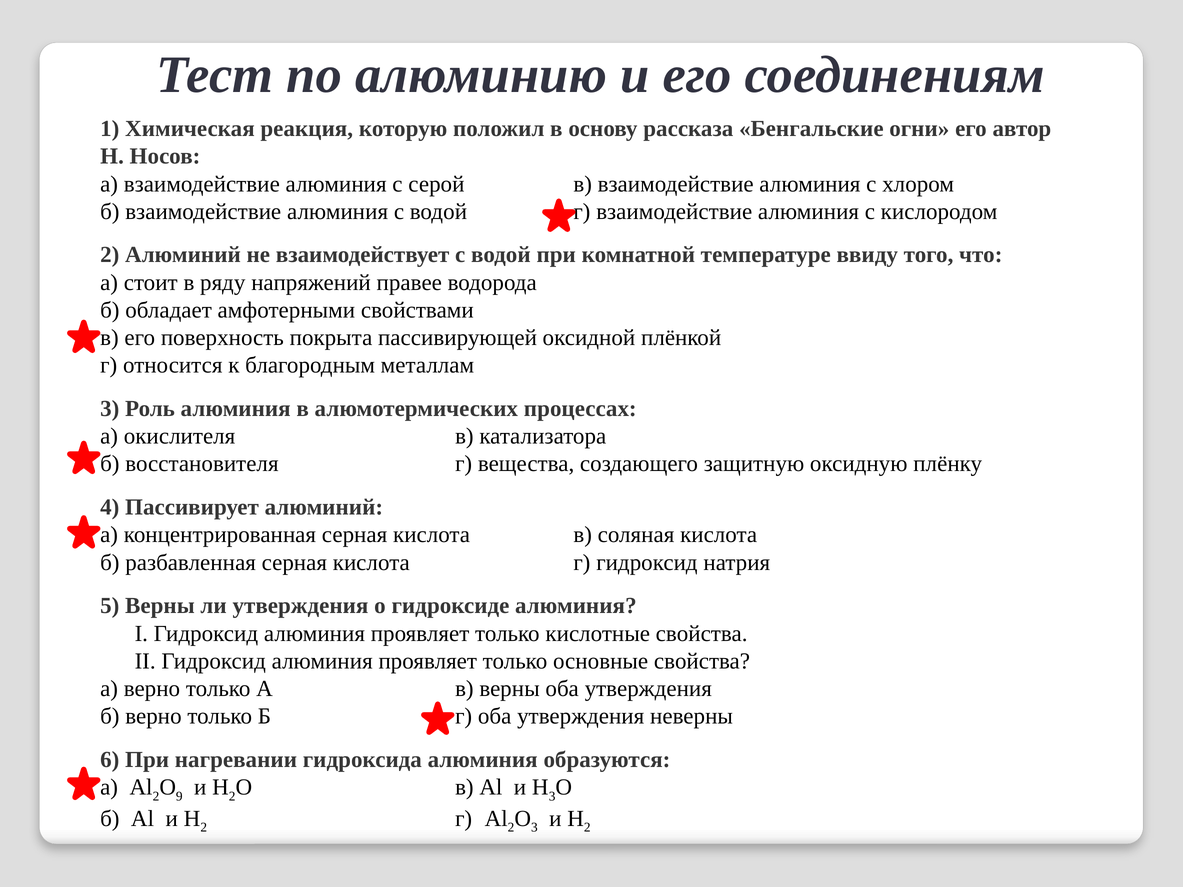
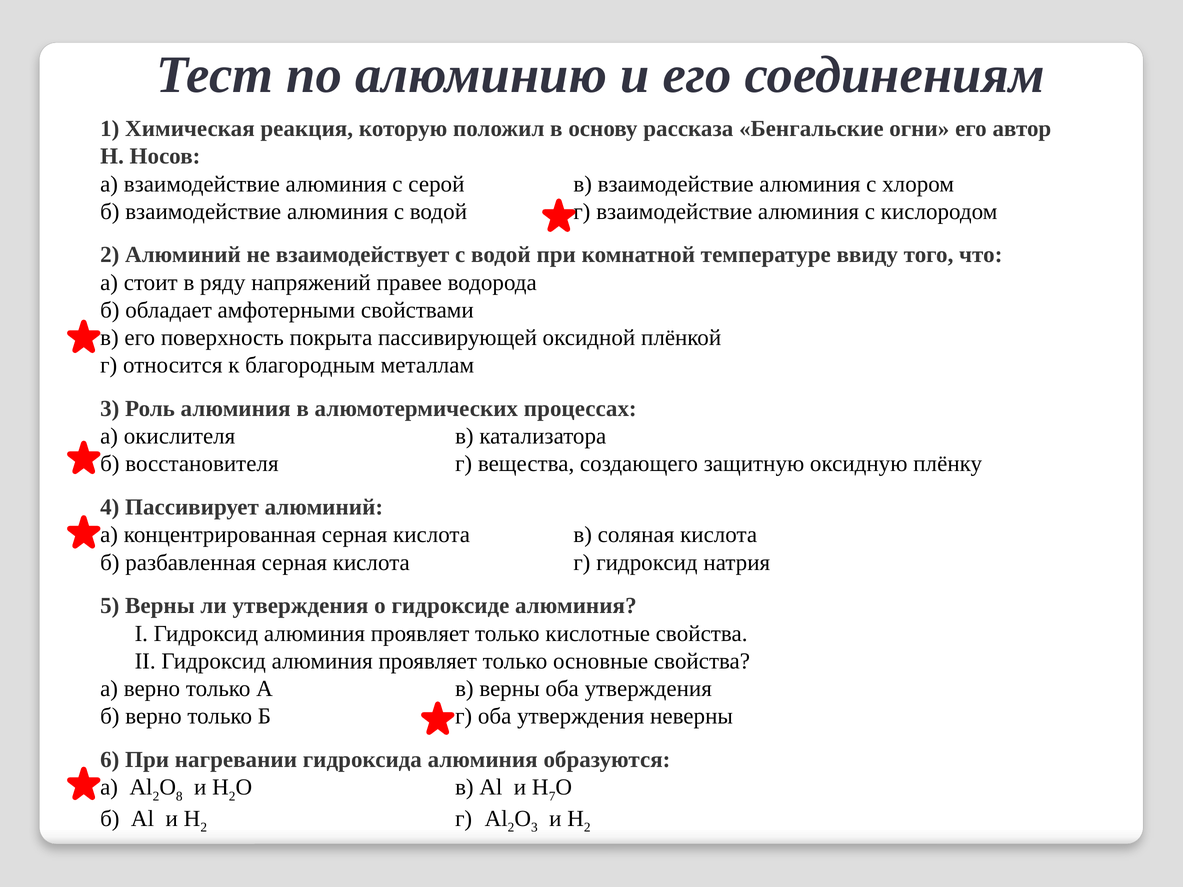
9: 9 -> 8 (179, 796)
3: 3 -> 7 (552, 796)
